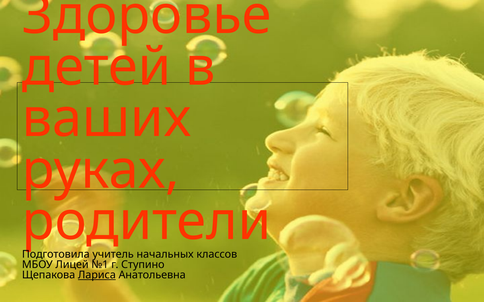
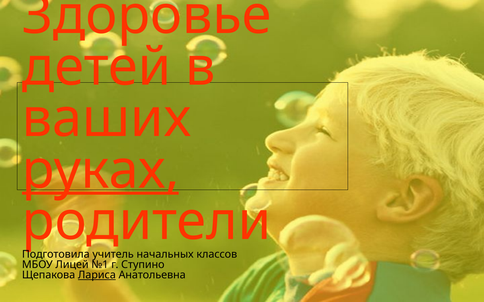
руках underline: none -> present (101, 170)
